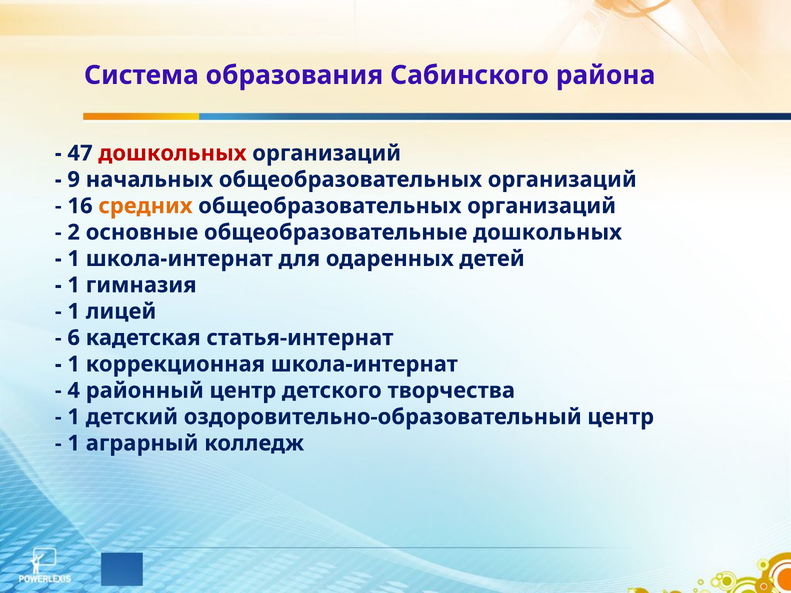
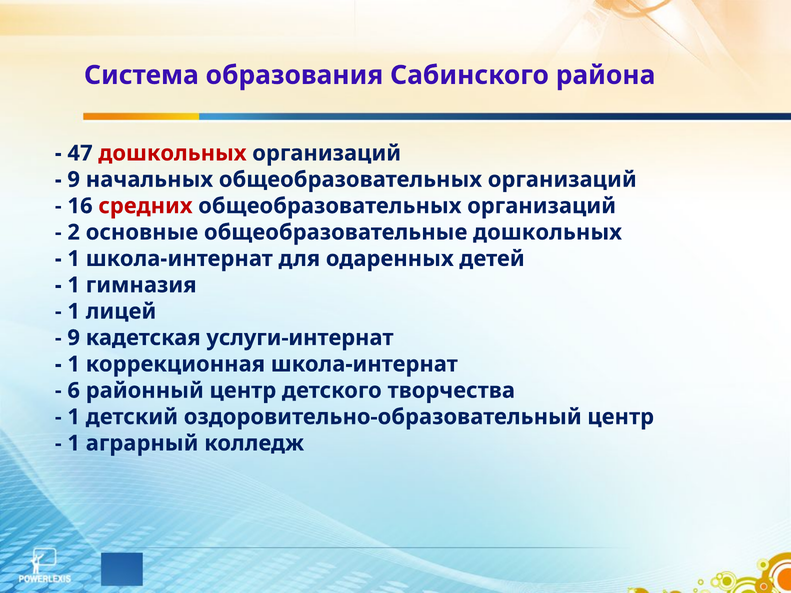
средних colour: orange -> red (145, 206)
6: 6 -> 9 (74, 338)
статья-интернат: статья-интернат -> услуги-интернат (300, 338)
4: 4 -> 6 (74, 391)
